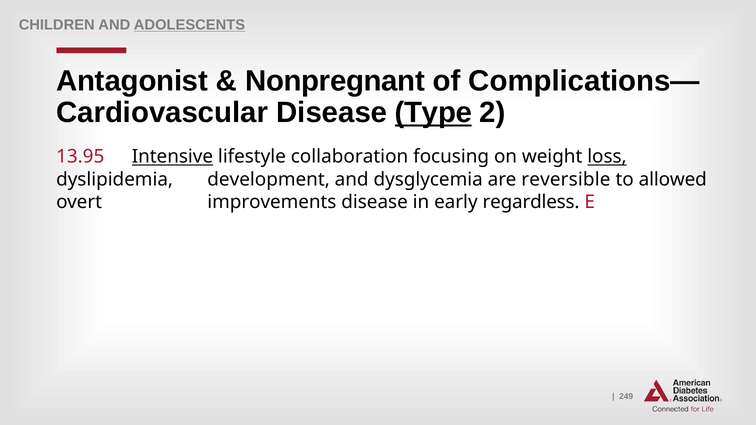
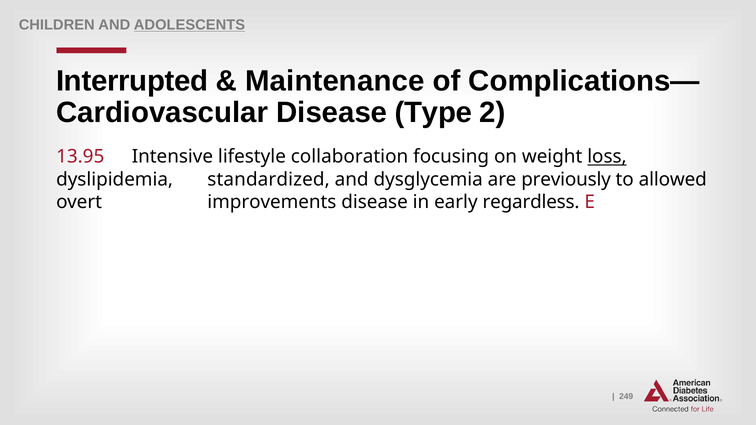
Antagonist: Antagonist -> Interrupted (132, 81)
Nonpregnant: Nonpregnant -> Maintenance (335, 81)
Type underline: present -> none (433, 113)
Intensive underline: present -> none (172, 157)
development: development -> standardized (269, 180)
reversible: reversible -> previously (566, 180)
